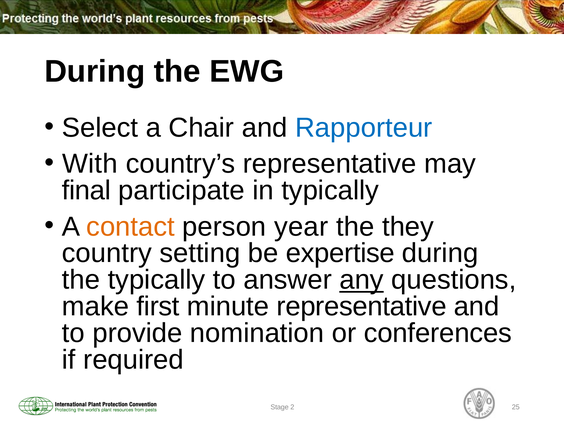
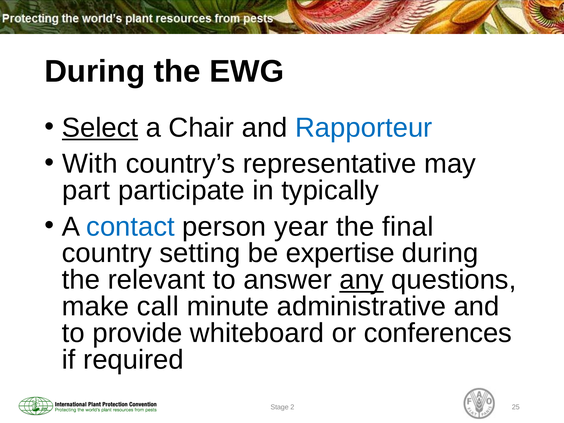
Select underline: none -> present (100, 128)
final: final -> part (86, 190)
contact colour: orange -> blue (130, 227)
they: they -> final (408, 227)
the typically: typically -> relevant (156, 280)
first: first -> call (158, 307)
minute representative: representative -> administrative (361, 307)
nomination: nomination -> whiteboard (257, 333)
